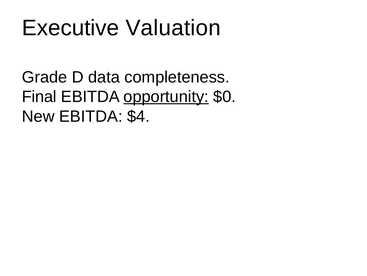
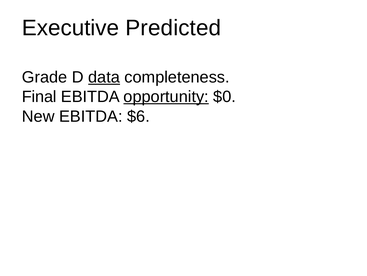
Valuation: Valuation -> Predicted (173, 28)
data underline: none -> present (104, 77)
$4: $4 -> $6 (138, 116)
